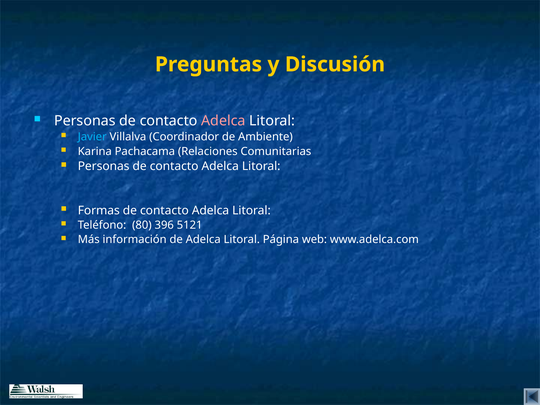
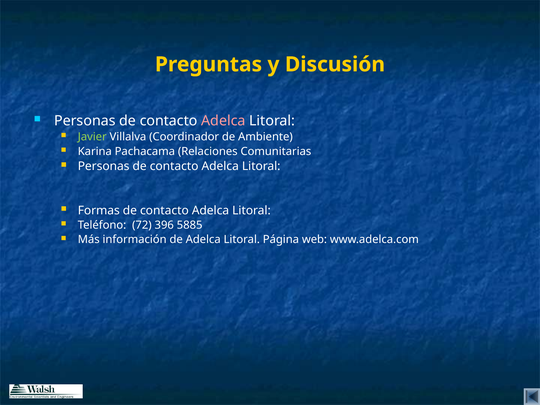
Javier colour: light blue -> light green (92, 137)
80: 80 -> 72 (142, 225)
5121: 5121 -> 5885 (190, 225)
